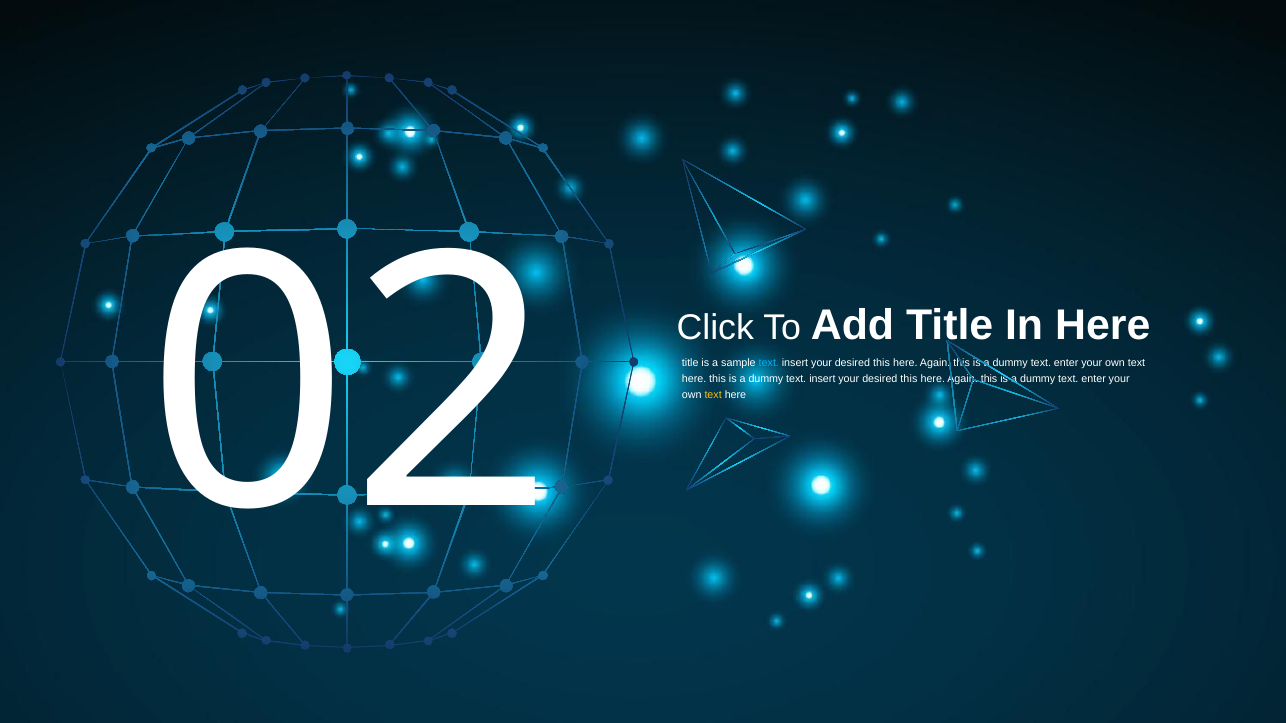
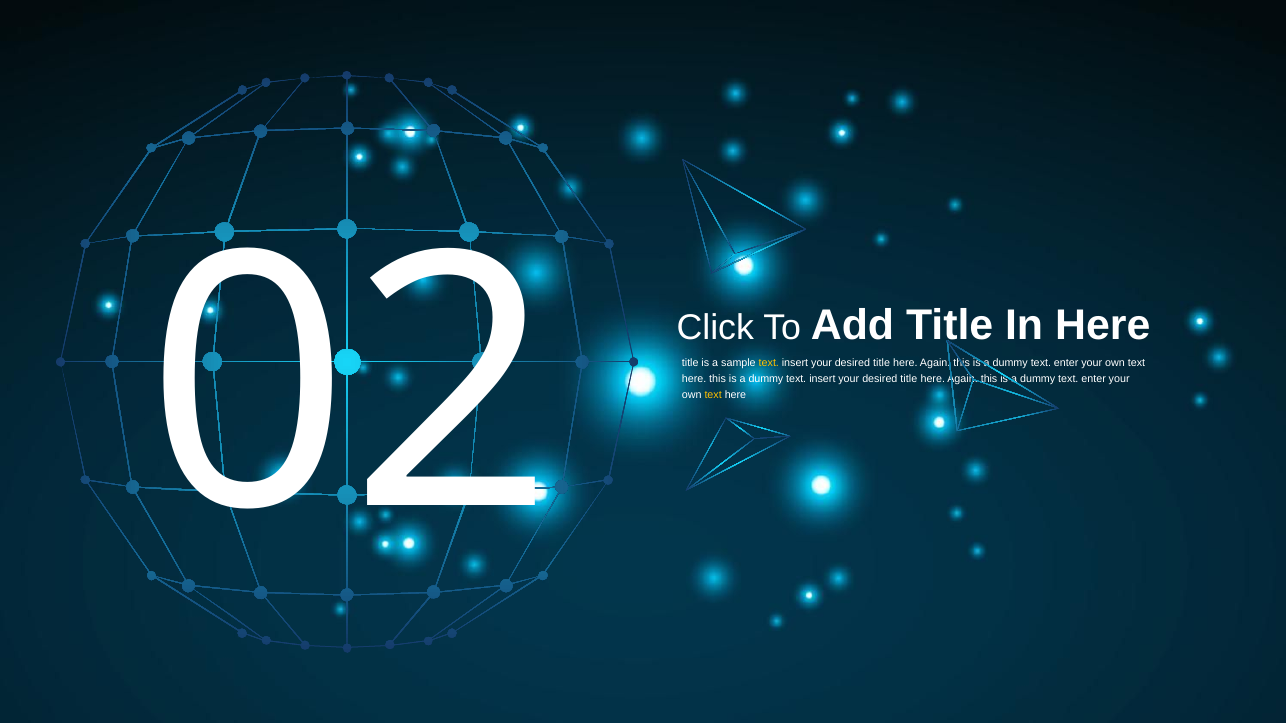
text colour: light blue -> yellow (769, 363)
this: this -> title (882, 363)
this: this -> title (909, 379)
